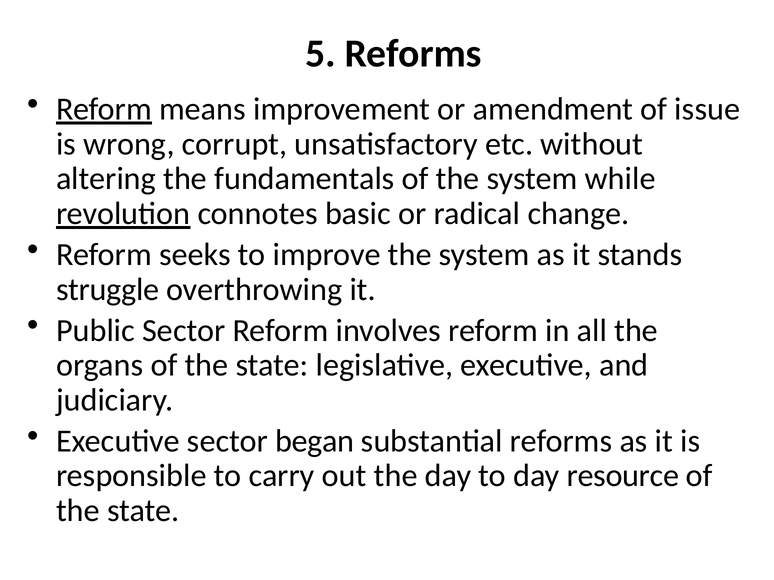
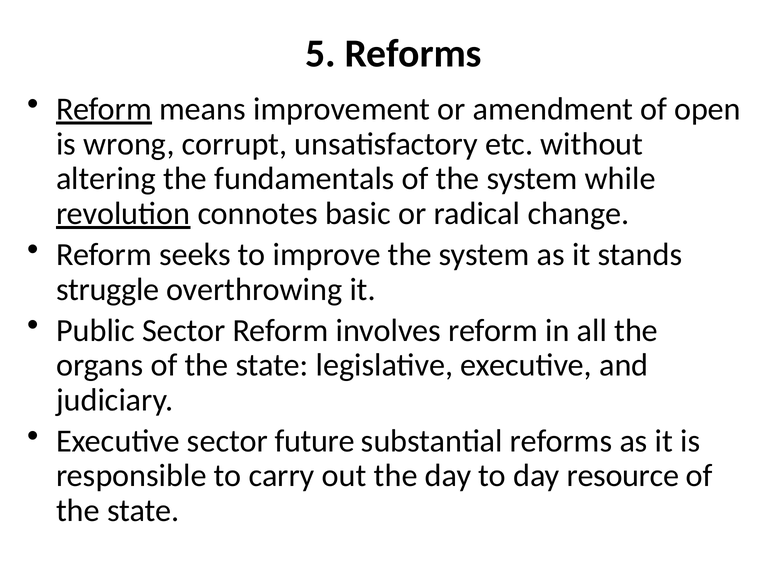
issue: issue -> open (708, 109)
began: began -> future (315, 441)
